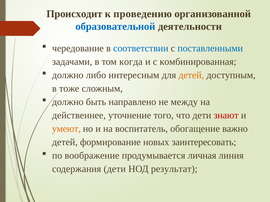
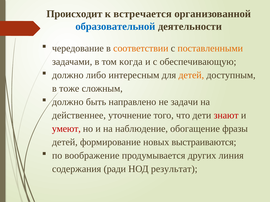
проведению: проведению -> встречается (143, 14)
соответствии colour: blue -> orange (141, 48)
поставленными colour: blue -> orange (210, 48)
комбинированная: комбинированная -> обеспечивающую (198, 62)
между: между -> задачи (184, 102)
умеют colour: orange -> red (66, 129)
воспитатель: воспитатель -> наблюдение (141, 129)
важно: важно -> фразы (235, 129)
заинтересовать: заинтересовать -> выстраиваются (204, 142)
личная: личная -> других (202, 156)
содержания дети: дети -> ради (115, 169)
